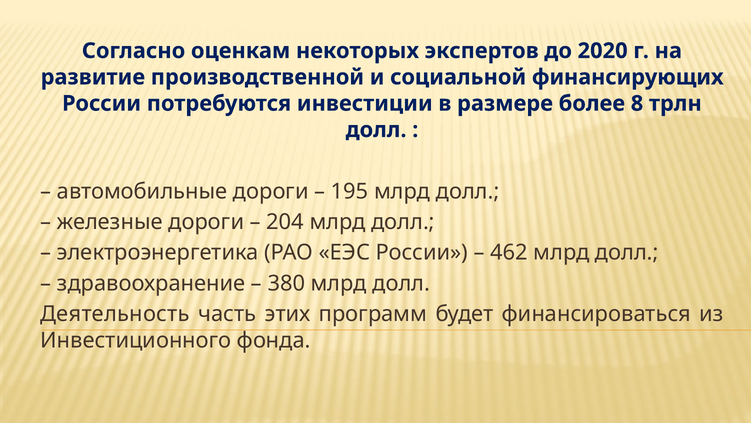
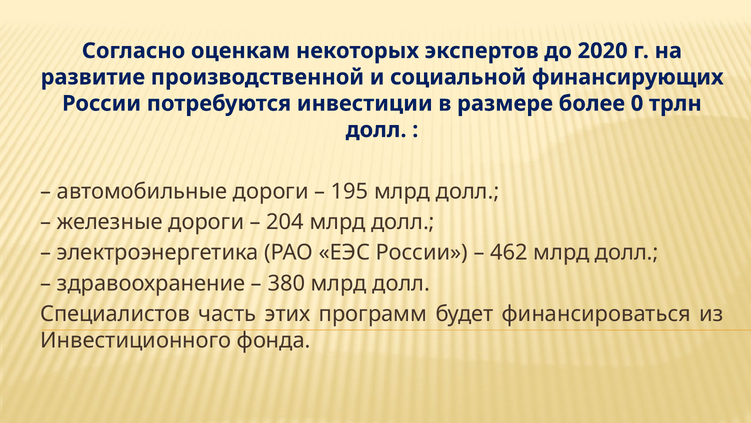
8: 8 -> 0 (637, 103)
Деятельность: Деятельность -> Специалистов (115, 314)
